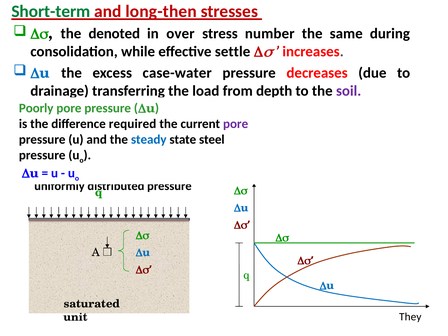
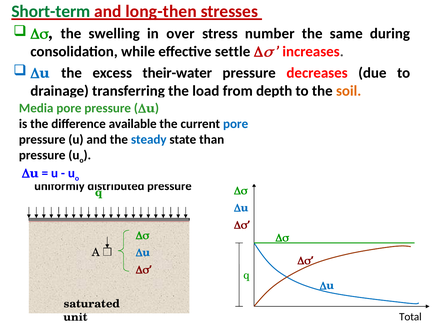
denoted: denoted -> swelling (114, 34)
case-water: case-water -> their-water (177, 73)
soil colour: purple -> orange (349, 91)
Poorly: Poorly -> Media (36, 108)
required: required -> available (133, 124)
pore colour: purple -> blue (236, 124)
steel: steel -> than (212, 140)
They: They -> Total (410, 317)
